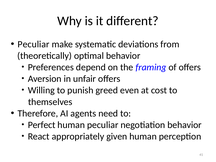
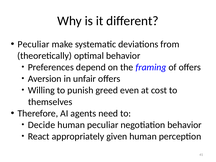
Perfect: Perfect -> Decide (42, 125)
